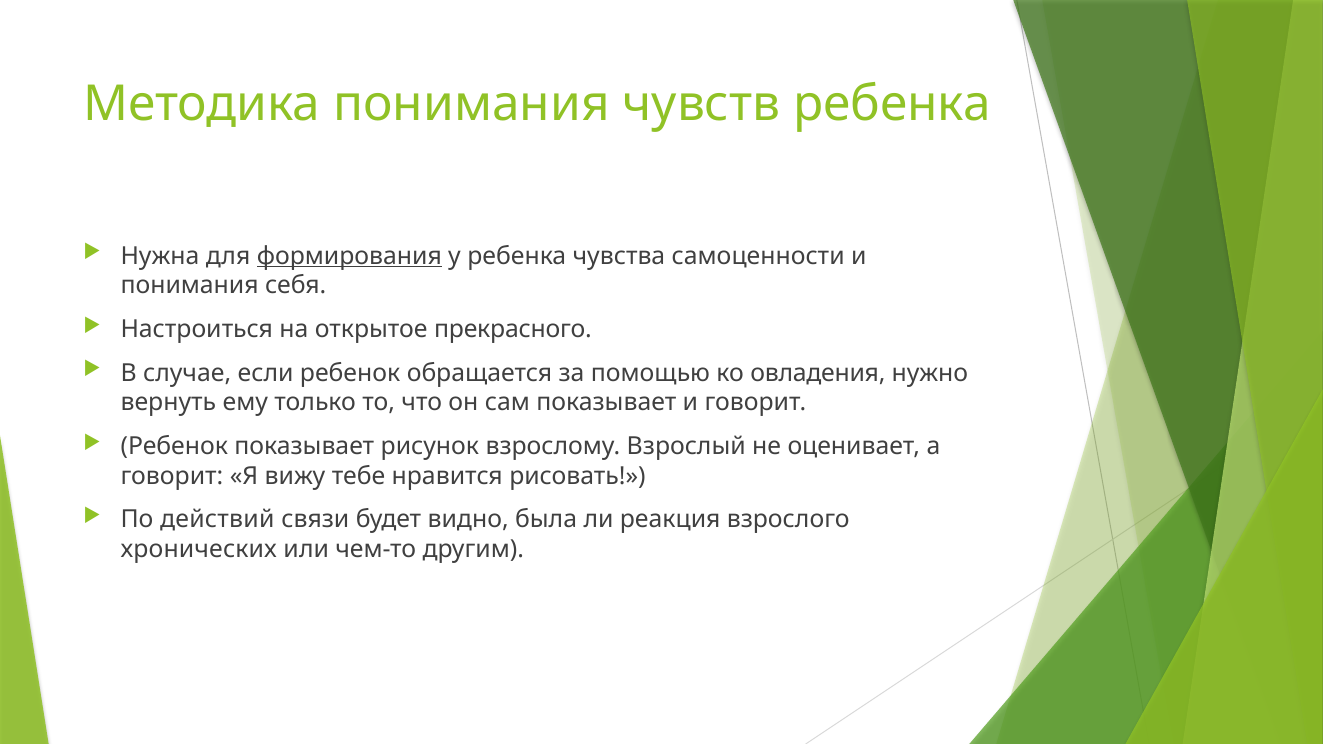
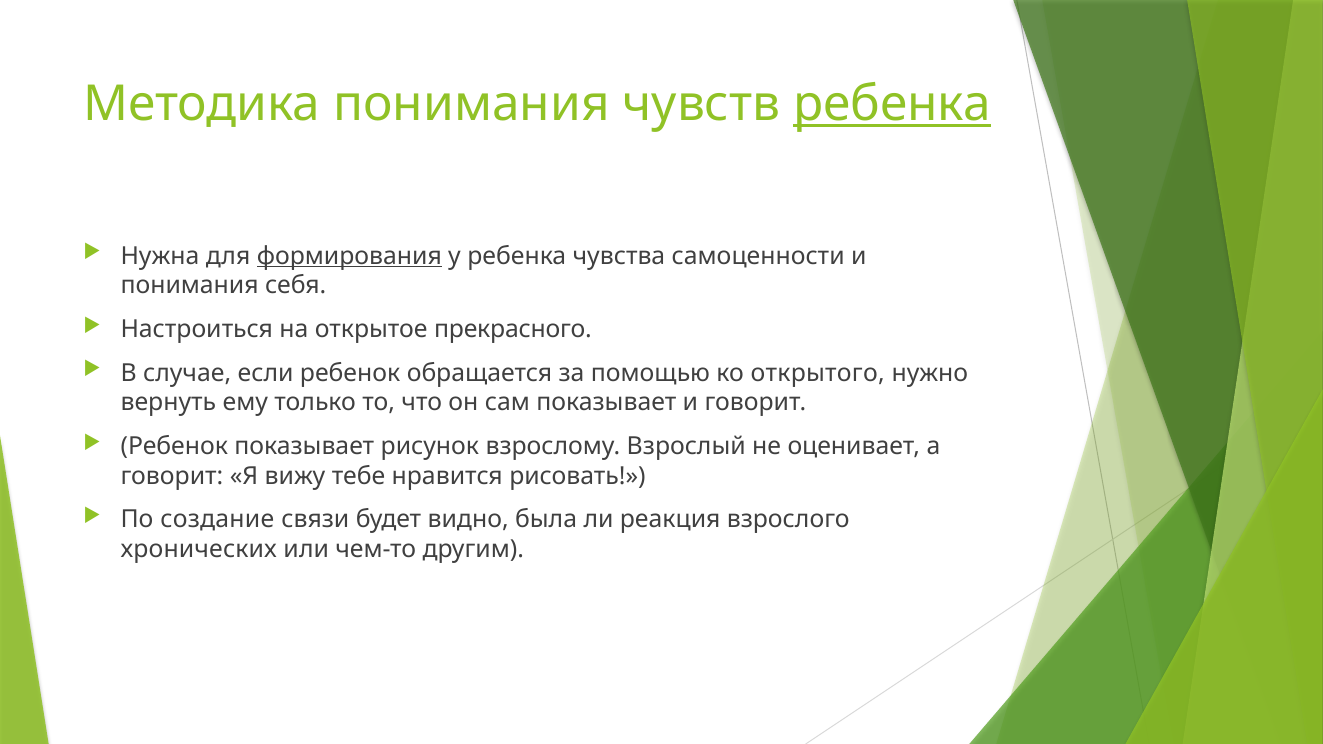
ребенка underline: none -> present (892, 104)
овладения: овладения -> открытого (818, 373)
действий: действий -> создание (217, 520)
